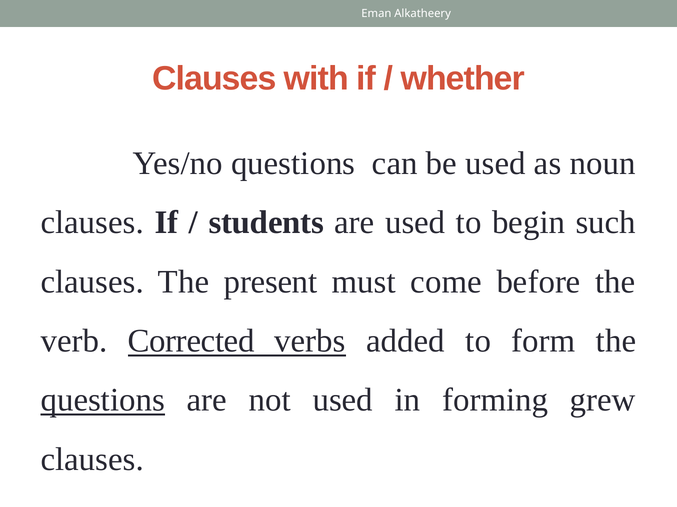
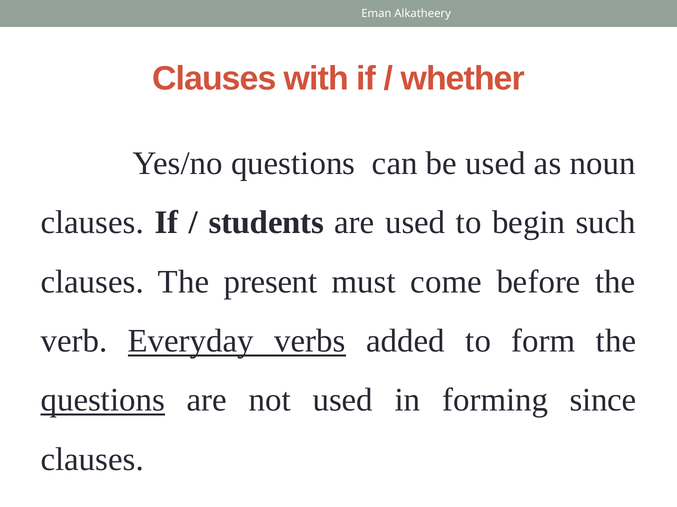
Corrected: Corrected -> Everyday (191, 341)
grew: grew -> since (603, 401)
